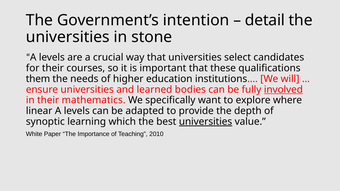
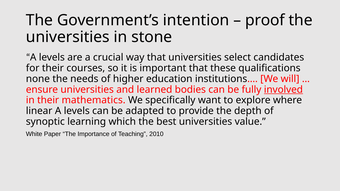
detail: detail -> proof (265, 20)
them: them -> none (38, 79)
universities underline: present -> none (206, 122)
